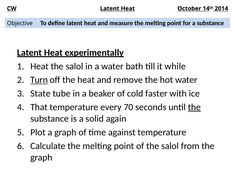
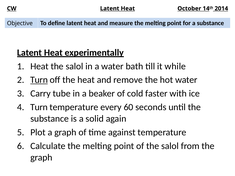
State: State -> Carry (41, 94)
That: That -> Turn (39, 107)
70: 70 -> 60 (128, 107)
the underline: present -> none (194, 107)
